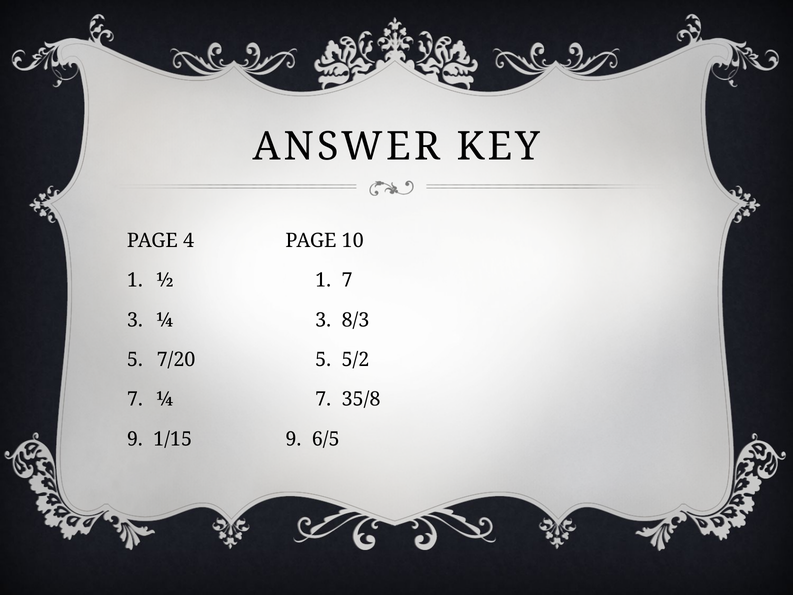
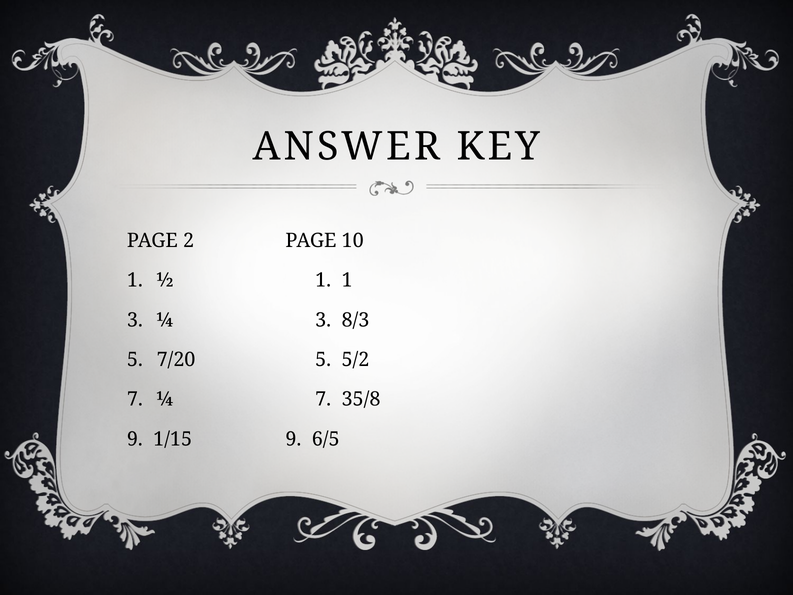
4: 4 -> 2 (189, 241)
1 7: 7 -> 1 (347, 280)
